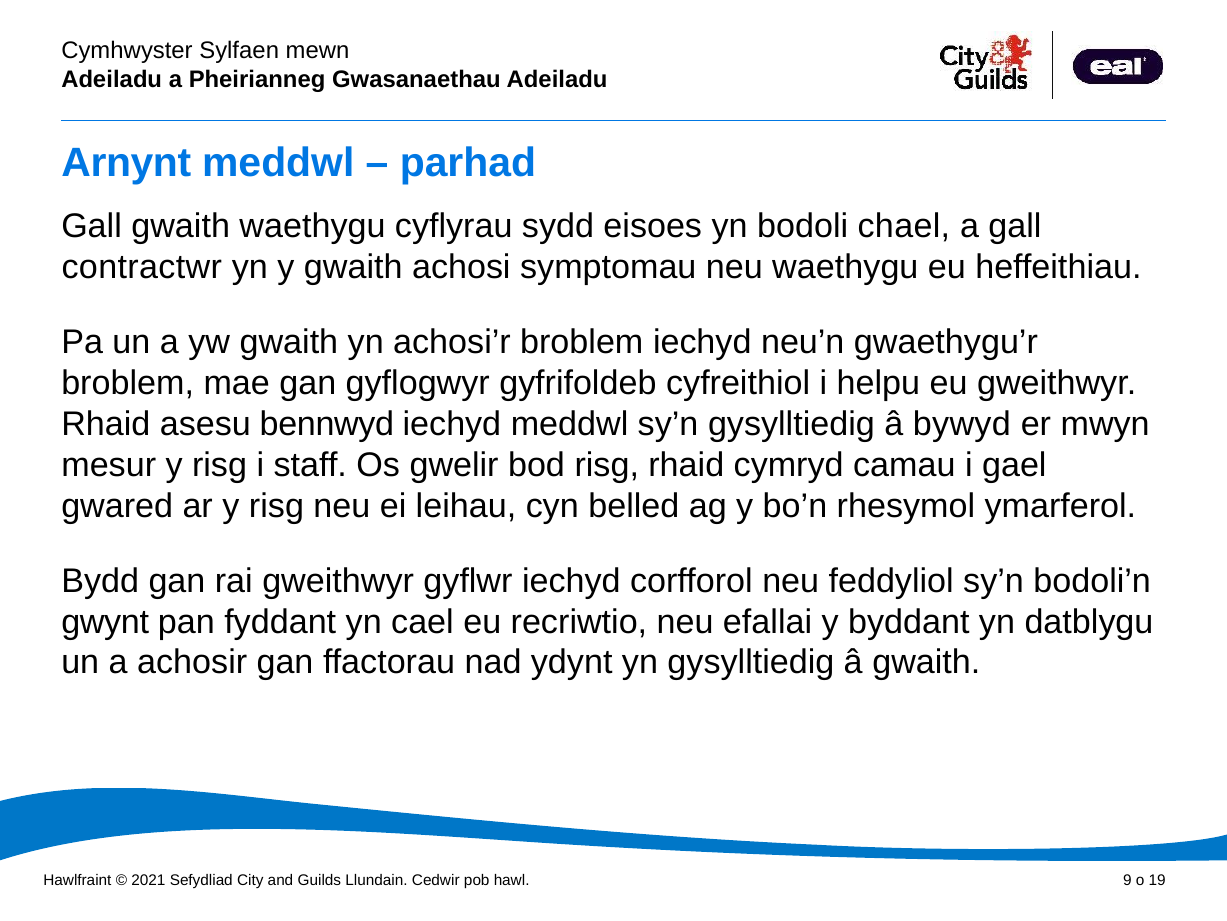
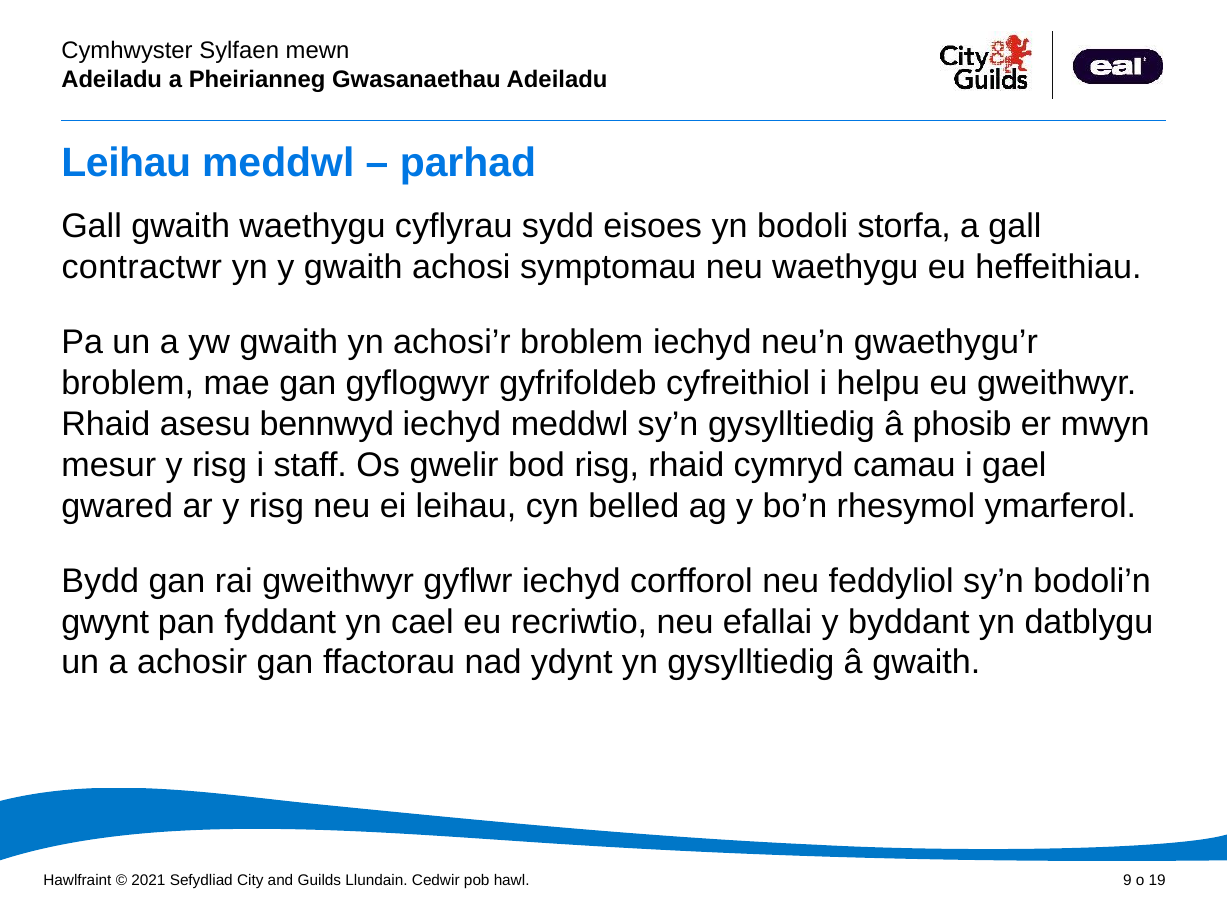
Arnynt: Arnynt -> Leihau (126, 163)
chael: chael -> storfa (904, 226)
bywyd: bywyd -> phosib (962, 424)
